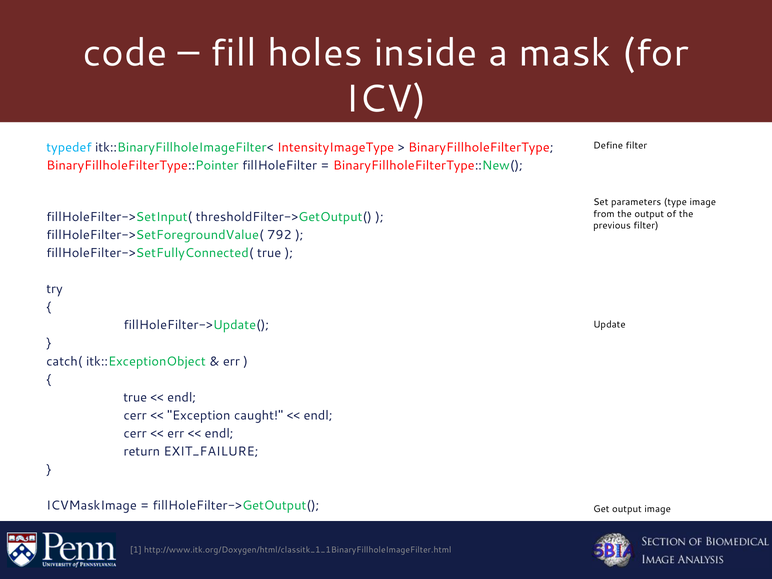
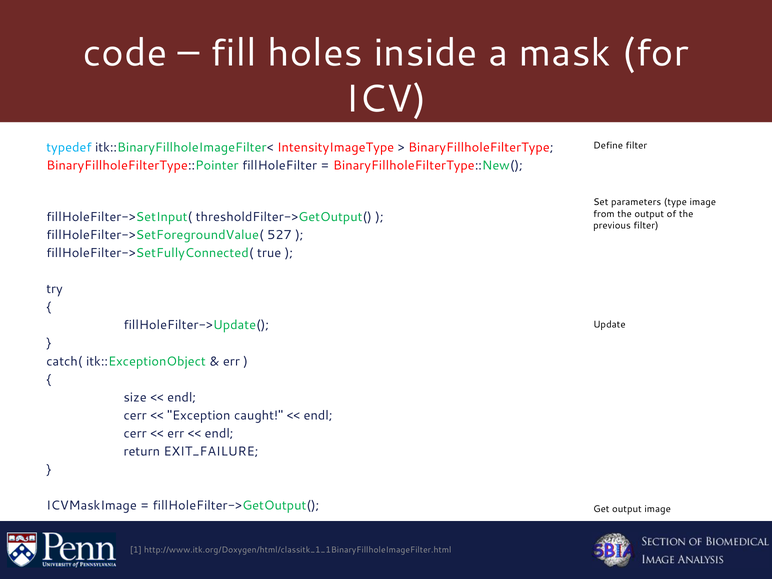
792: 792 -> 527 (279, 235)
true: true -> size (135, 397)
